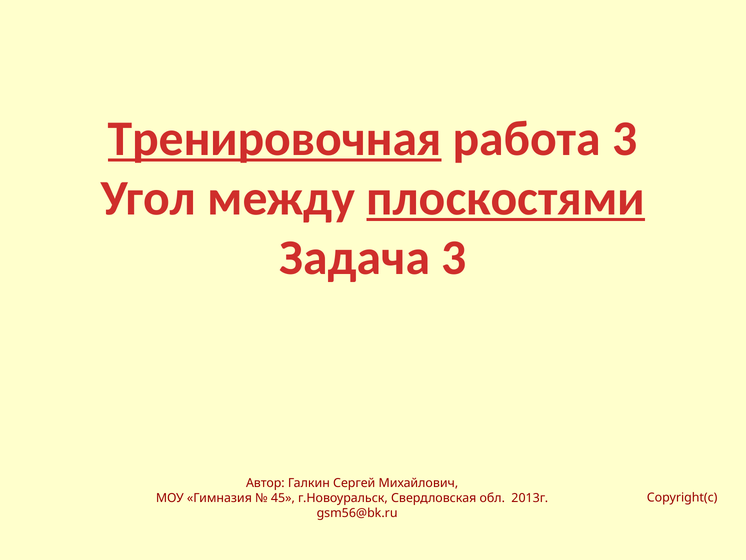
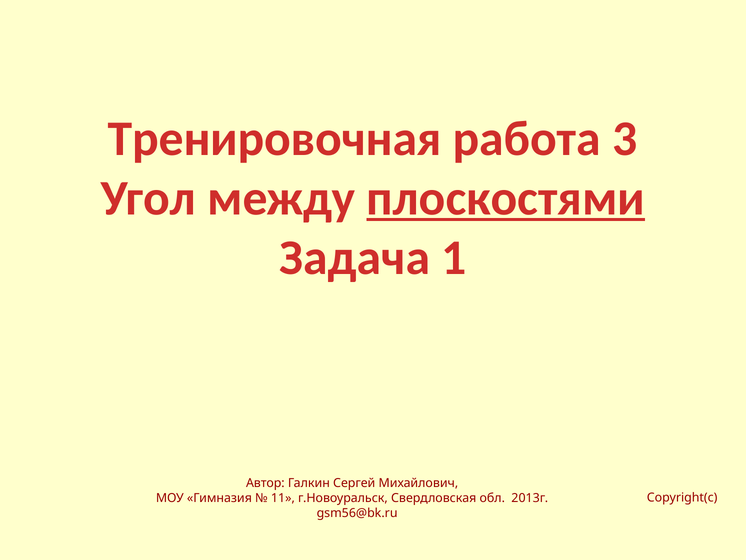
Тренировочная underline: present -> none (275, 138)
Задача 3: 3 -> 1 (454, 258)
45: 45 -> 11 (283, 498)
